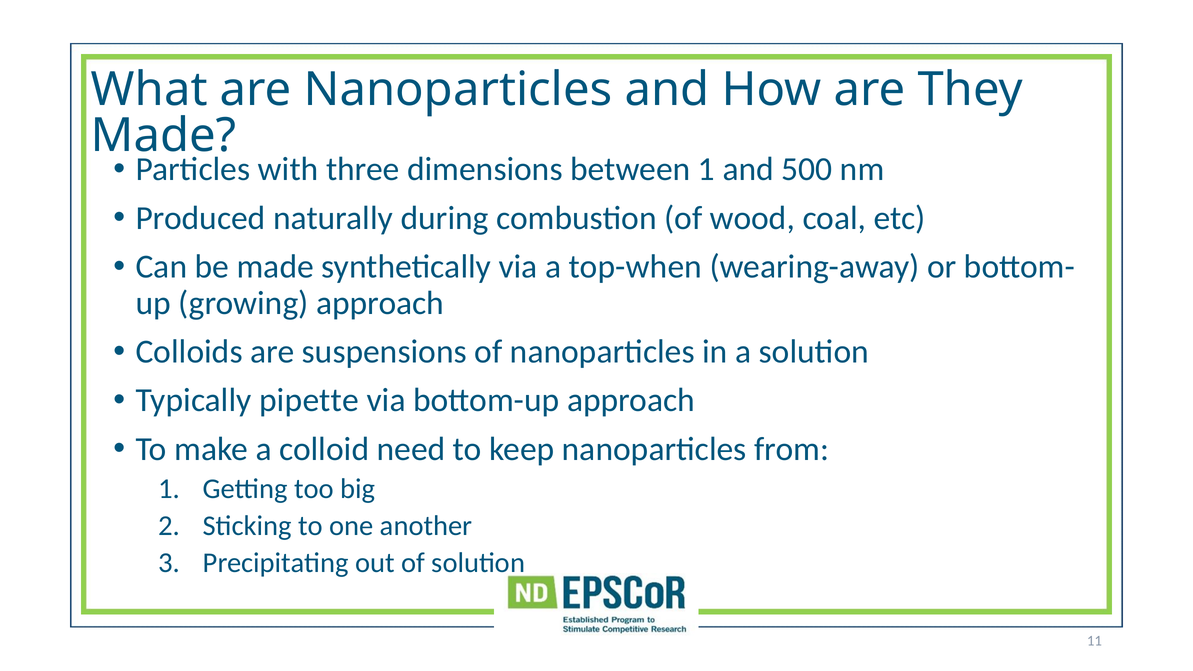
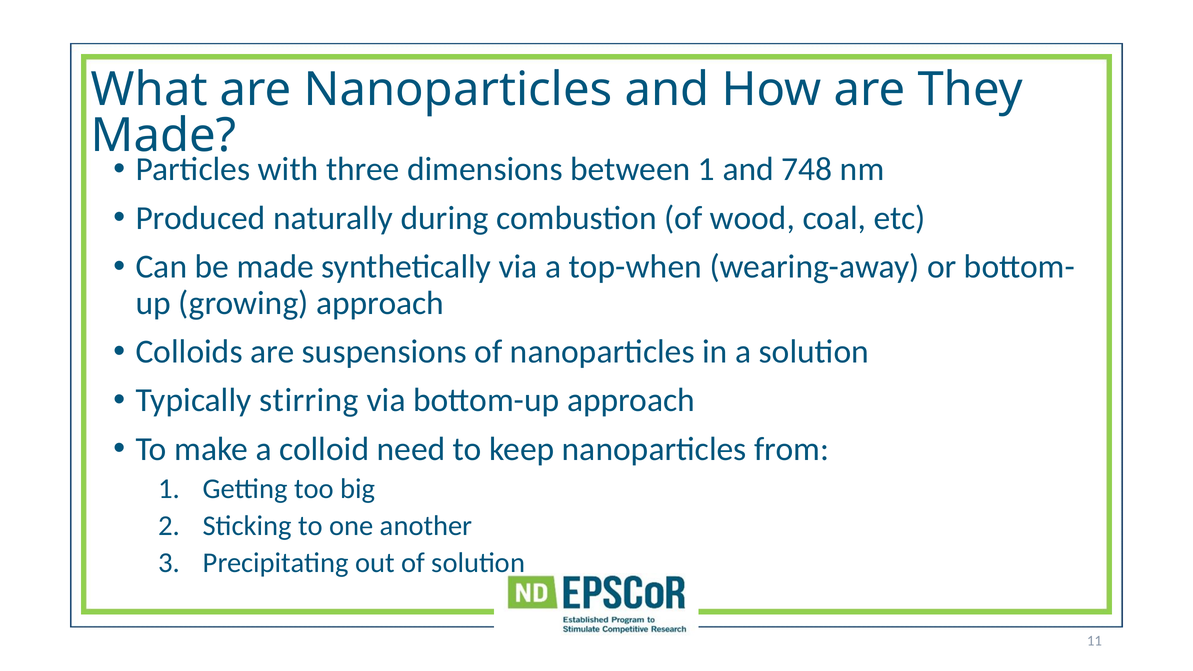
500: 500 -> 748 (807, 169)
pipette: pipette -> stirring (309, 400)
